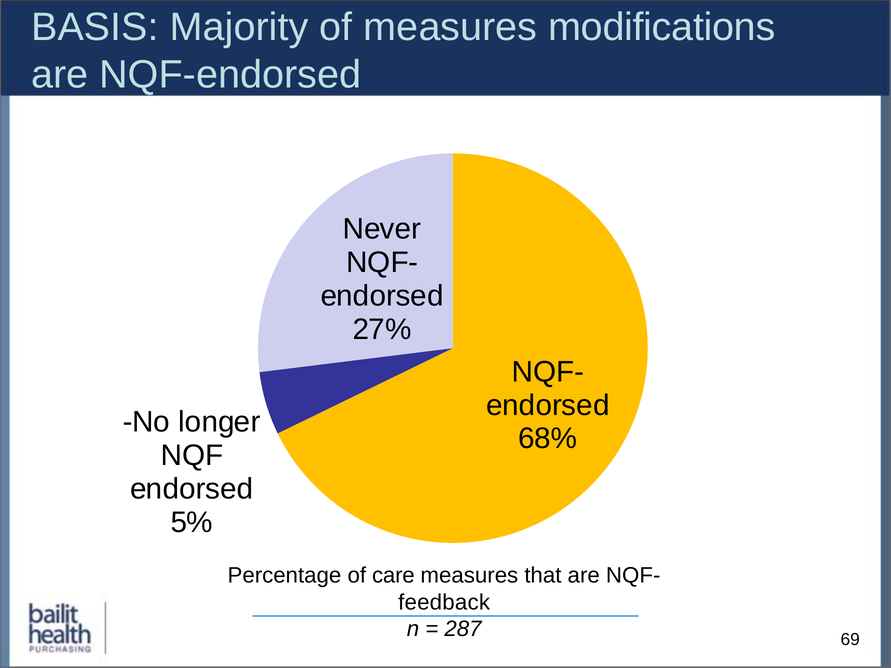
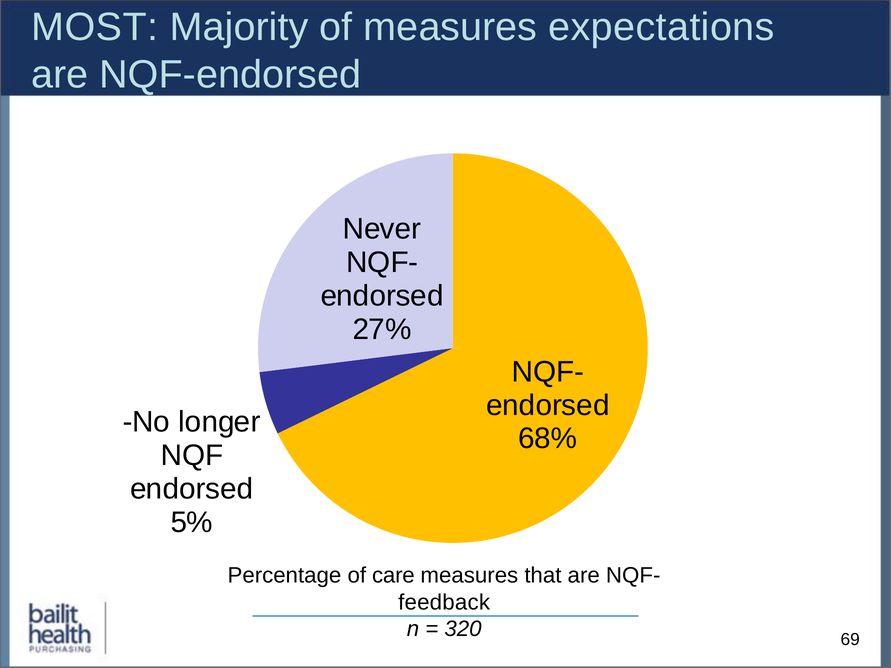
BASIS: BASIS -> MOST (95, 27)
modifications: modifications -> expectations (661, 27)
287: 287 -> 320 (463, 629)
